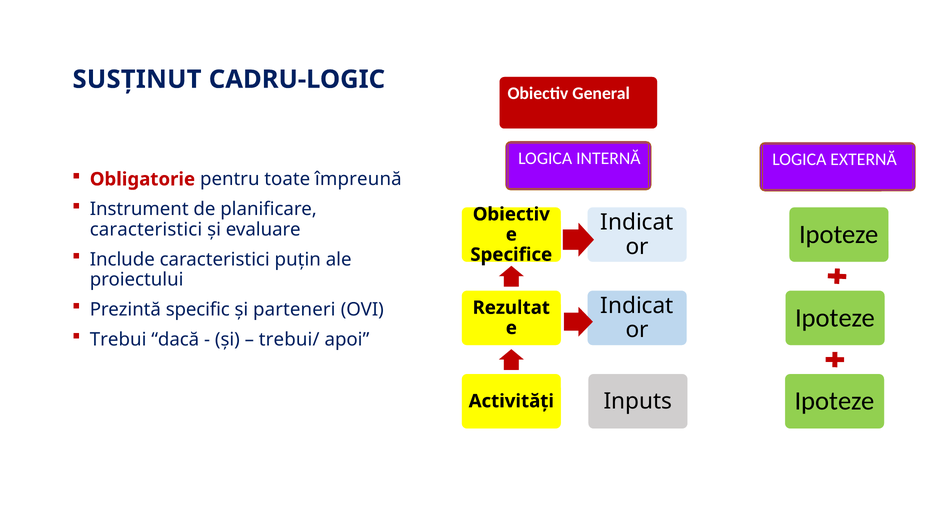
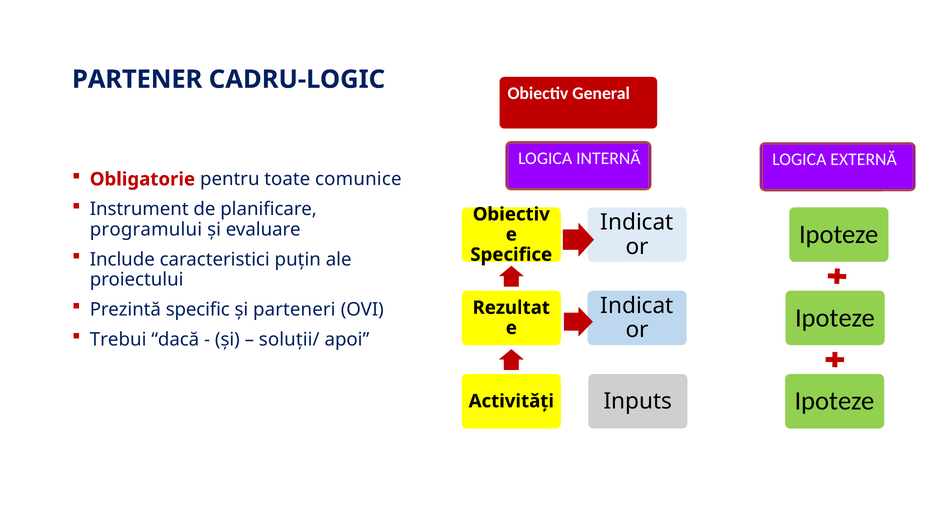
SUSȚINUT: SUSȚINUT -> PARTENER (137, 80)
împreună: împreună -> comunice (358, 179)
caracteristici: caracteristici -> programului (146, 230)
trebui/: trebui/ -> soluții/ (289, 340)
